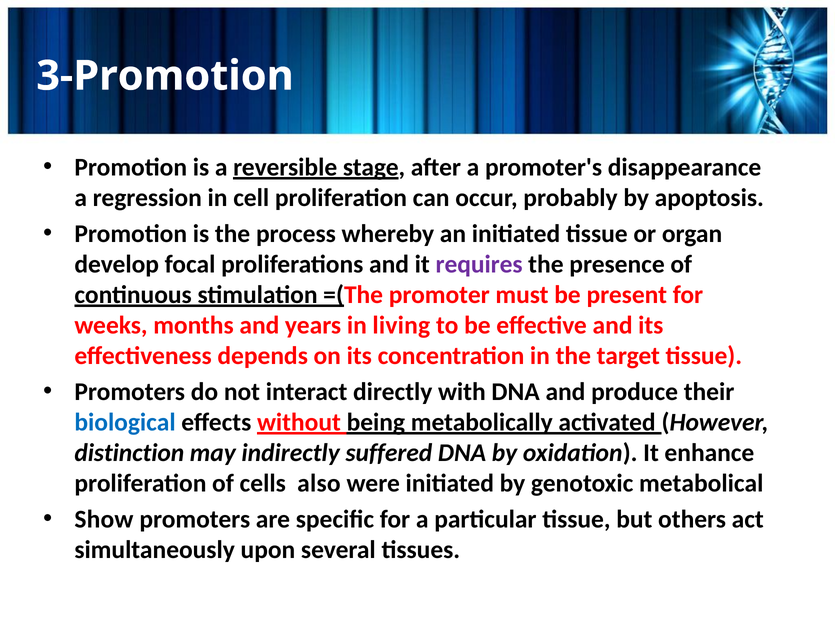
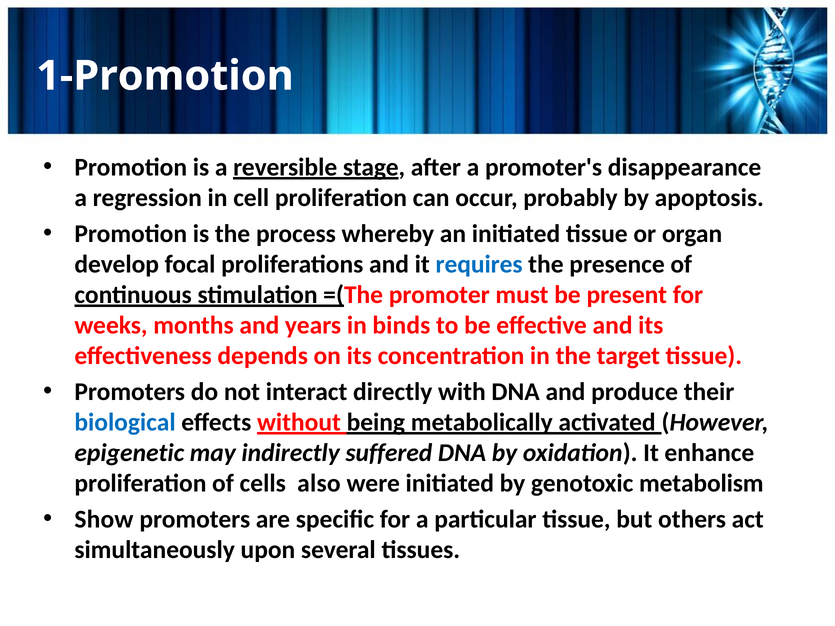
3-Promotion: 3-Promotion -> 1-Promotion (165, 76)
requires colour: purple -> blue (479, 264)
living: living -> binds (401, 326)
distinction: distinction -> epigenetic (129, 453)
metabolical: metabolical -> metabolism (701, 484)
